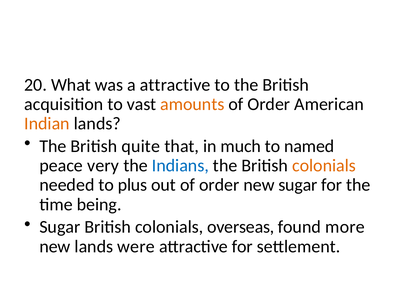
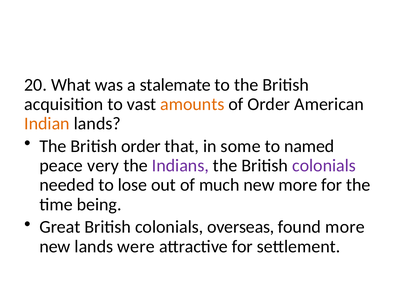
a attractive: attractive -> stalemate (175, 85)
British quite: quite -> order (141, 146)
much: much -> some (241, 146)
Indians colour: blue -> purple (180, 166)
colonials colour: orange -> purple (324, 166)
plus: plus -> lose (132, 185)
out of order: order -> much (219, 185)
new sugar: sugar -> more (298, 185)
Sugar: Sugar -> Great (60, 227)
